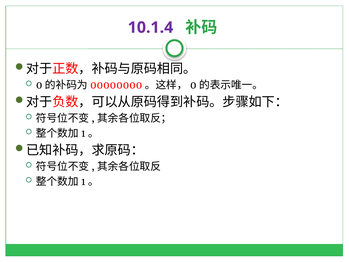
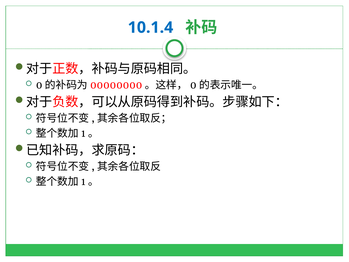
10.1.4 colour: purple -> blue (150, 27)
